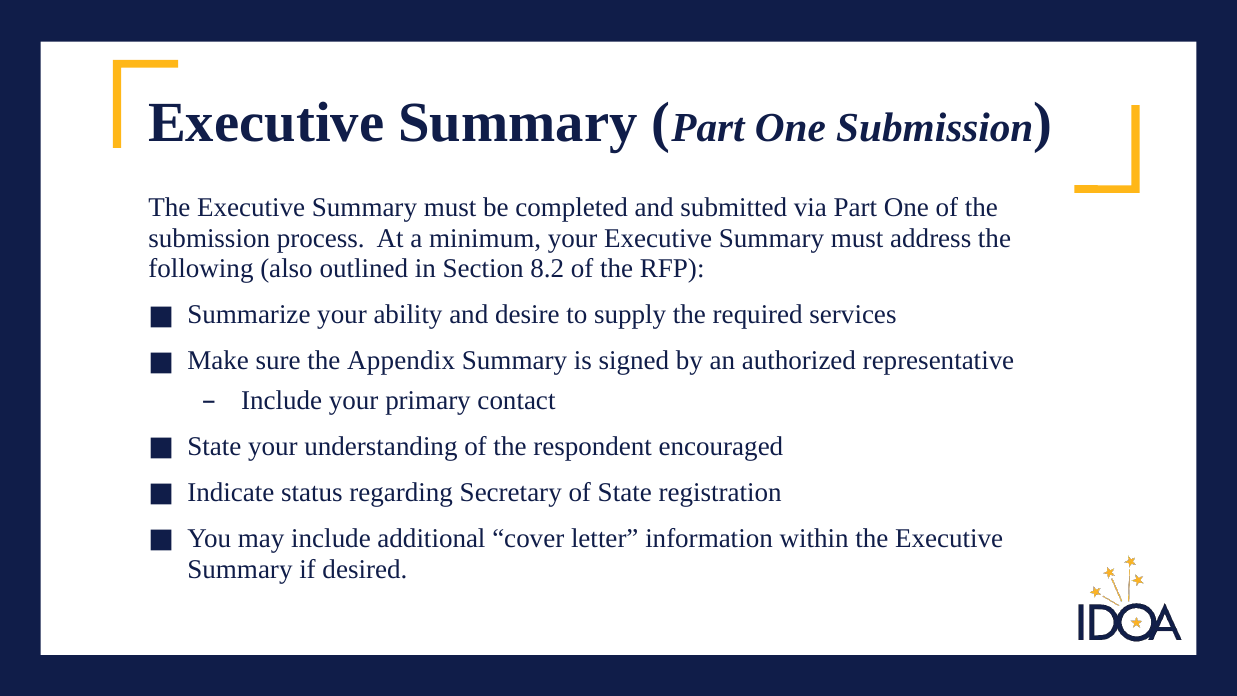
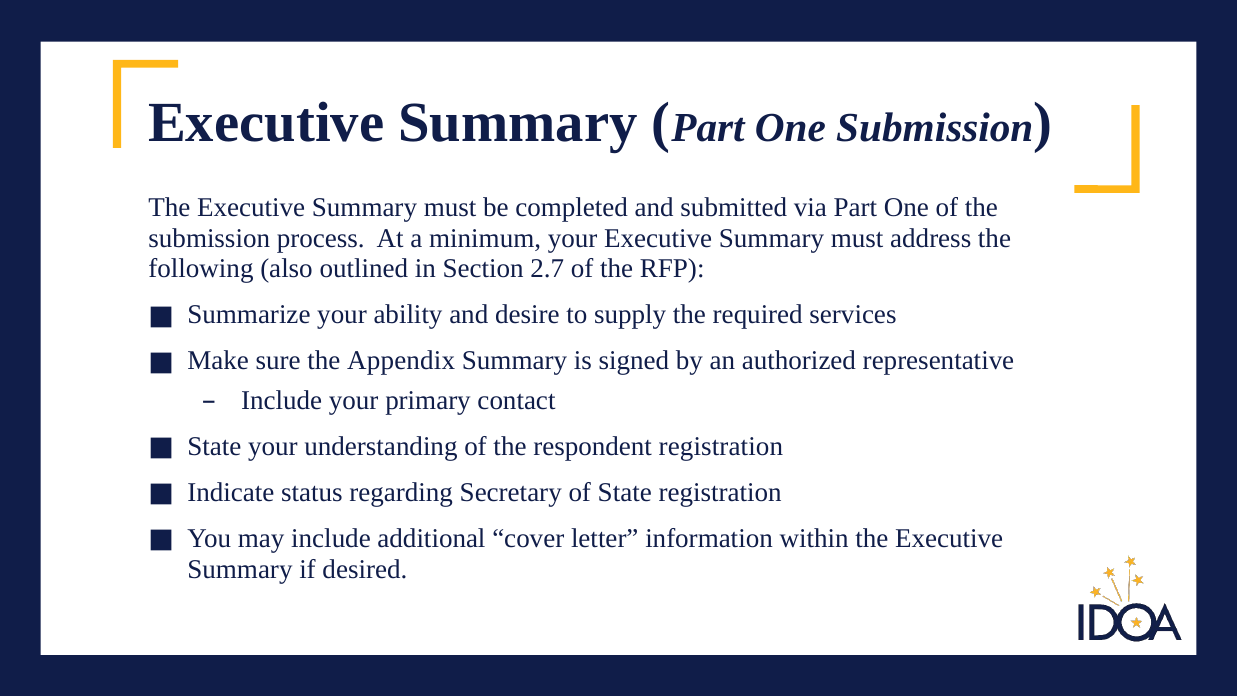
8.2: 8.2 -> 2.7 (547, 269)
respondent encouraged: encouraged -> registration (721, 446)
